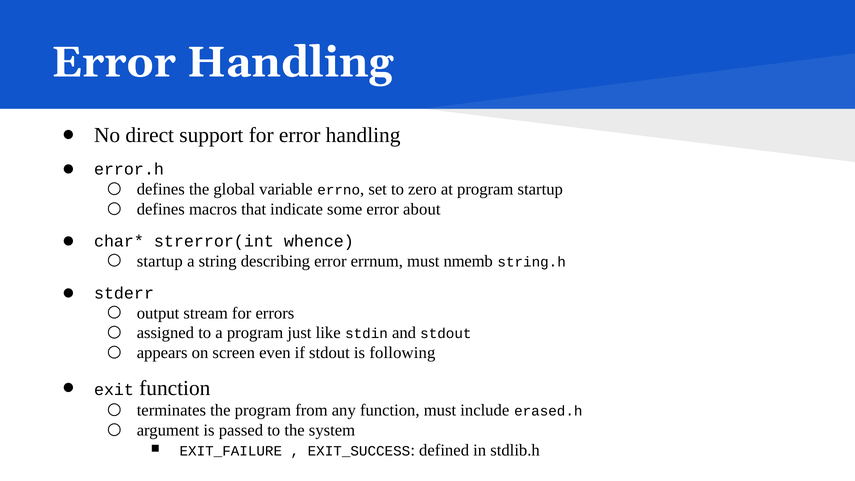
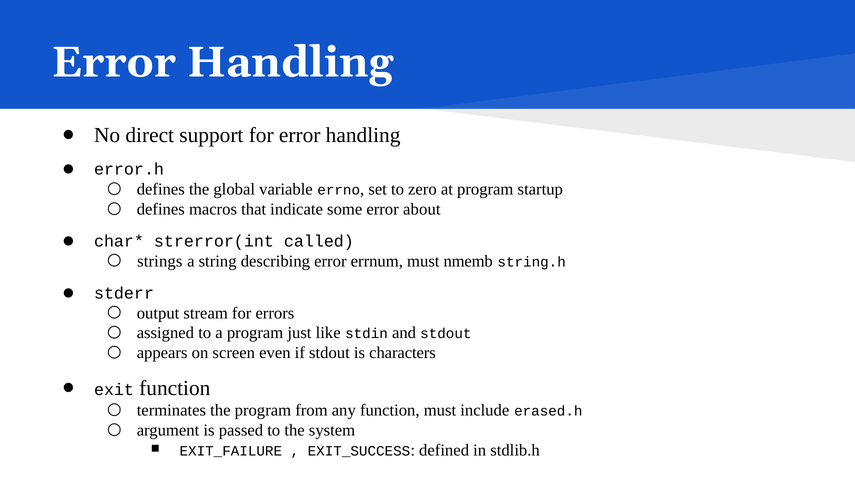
whence: whence -> called (319, 241)
startup: startup -> strings (160, 261)
following: following -> characters (403, 353)
